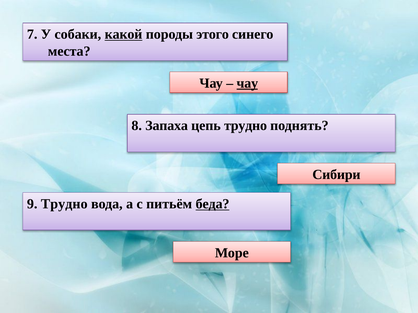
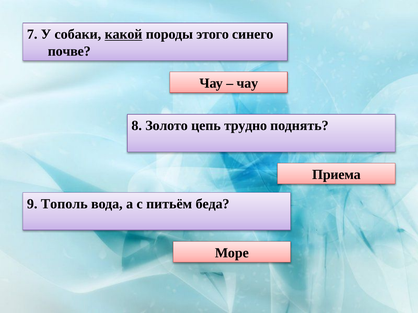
места: места -> почве (69, 51)
чау underline: present -> none (247, 83)
Запаха: Запаха -> Золото (167, 126)
Сибири: Сибири -> Приема (336, 175)
9 Трудно: Трудно -> Тополь (64, 204)
беда underline: present -> none (213, 204)
